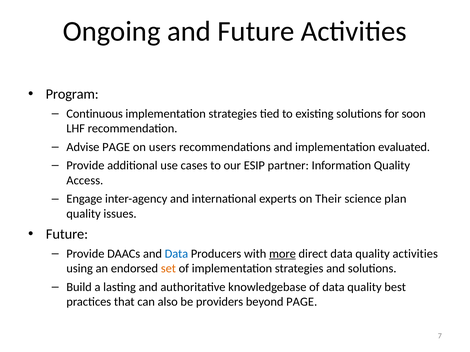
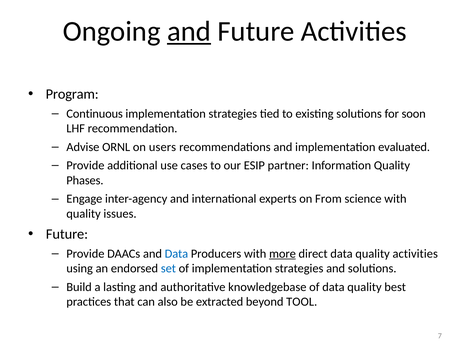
and underline: none -> present (189, 31)
Advise PAGE: PAGE -> ORNL (116, 147)
Access: Access -> Phases (85, 181)
Their: Their -> From (328, 199)
science plan: plan -> with (395, 199)
set colour: orange -> blue (168, 269)
providers: providers -> extracted (220, 302)
beyond PAGE: PAGE -> TOOL (302, 302)
